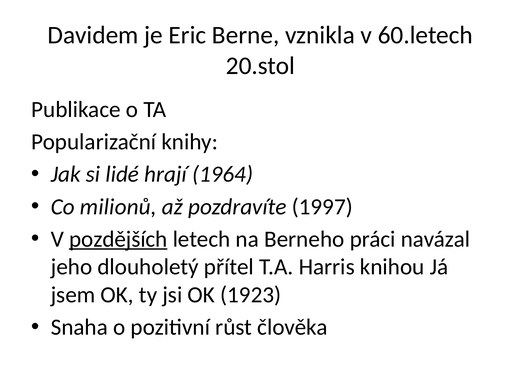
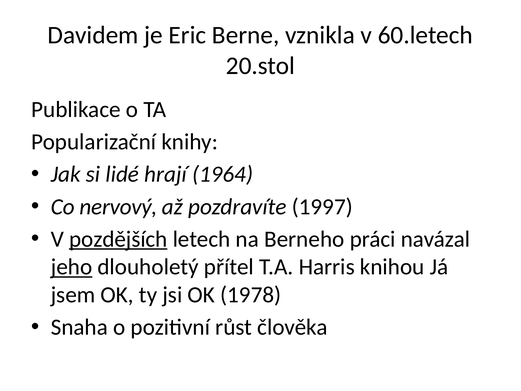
milionů: milionů -> nervový (118, 207)
jeho underline: none -> present (72, 267)
1923: 1923 -> 1978 (251, 295)
